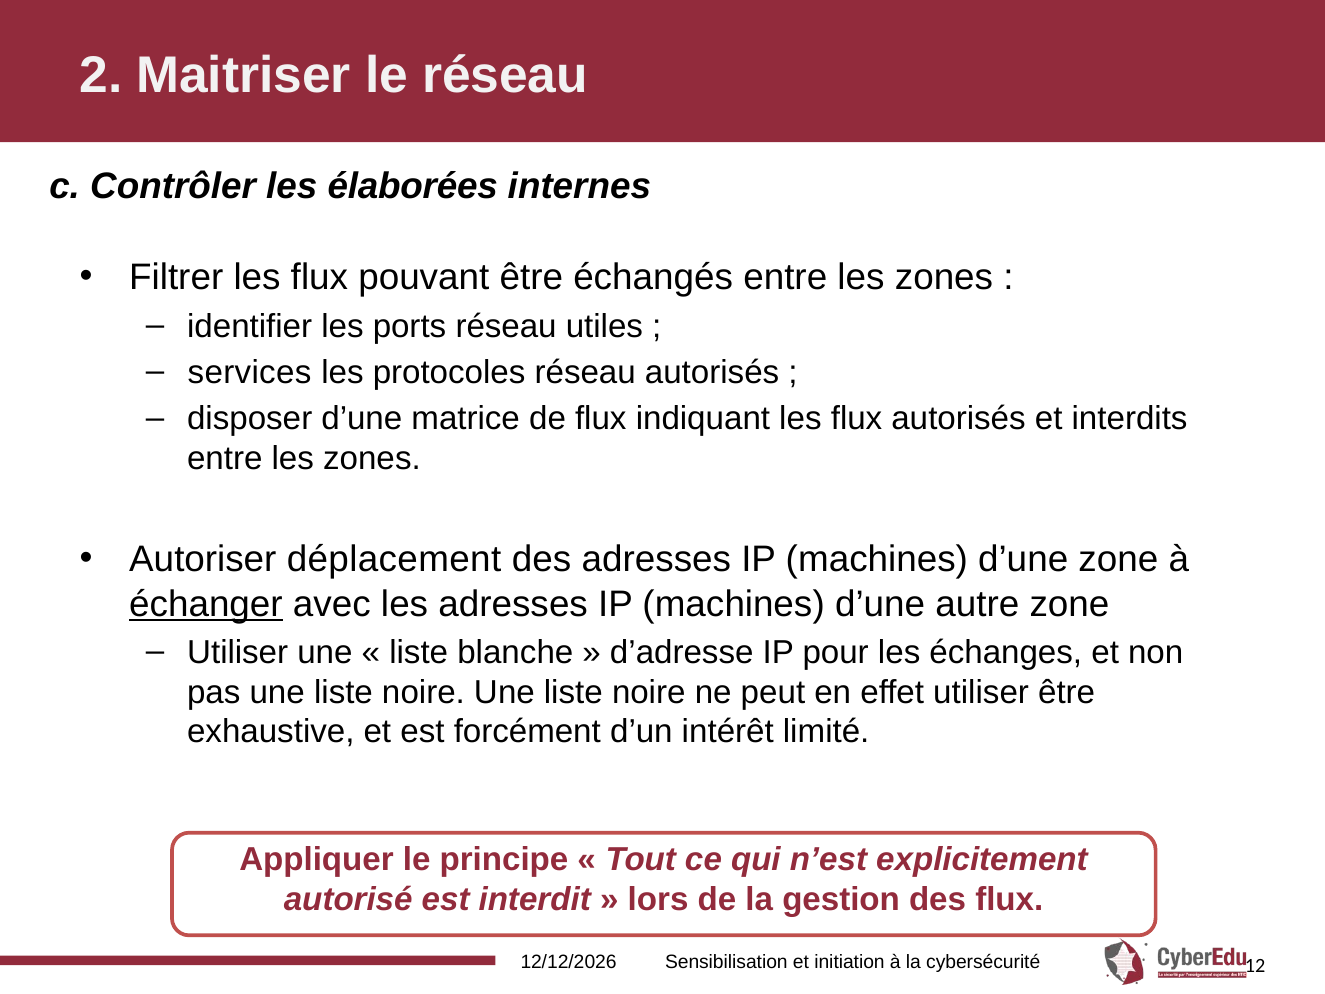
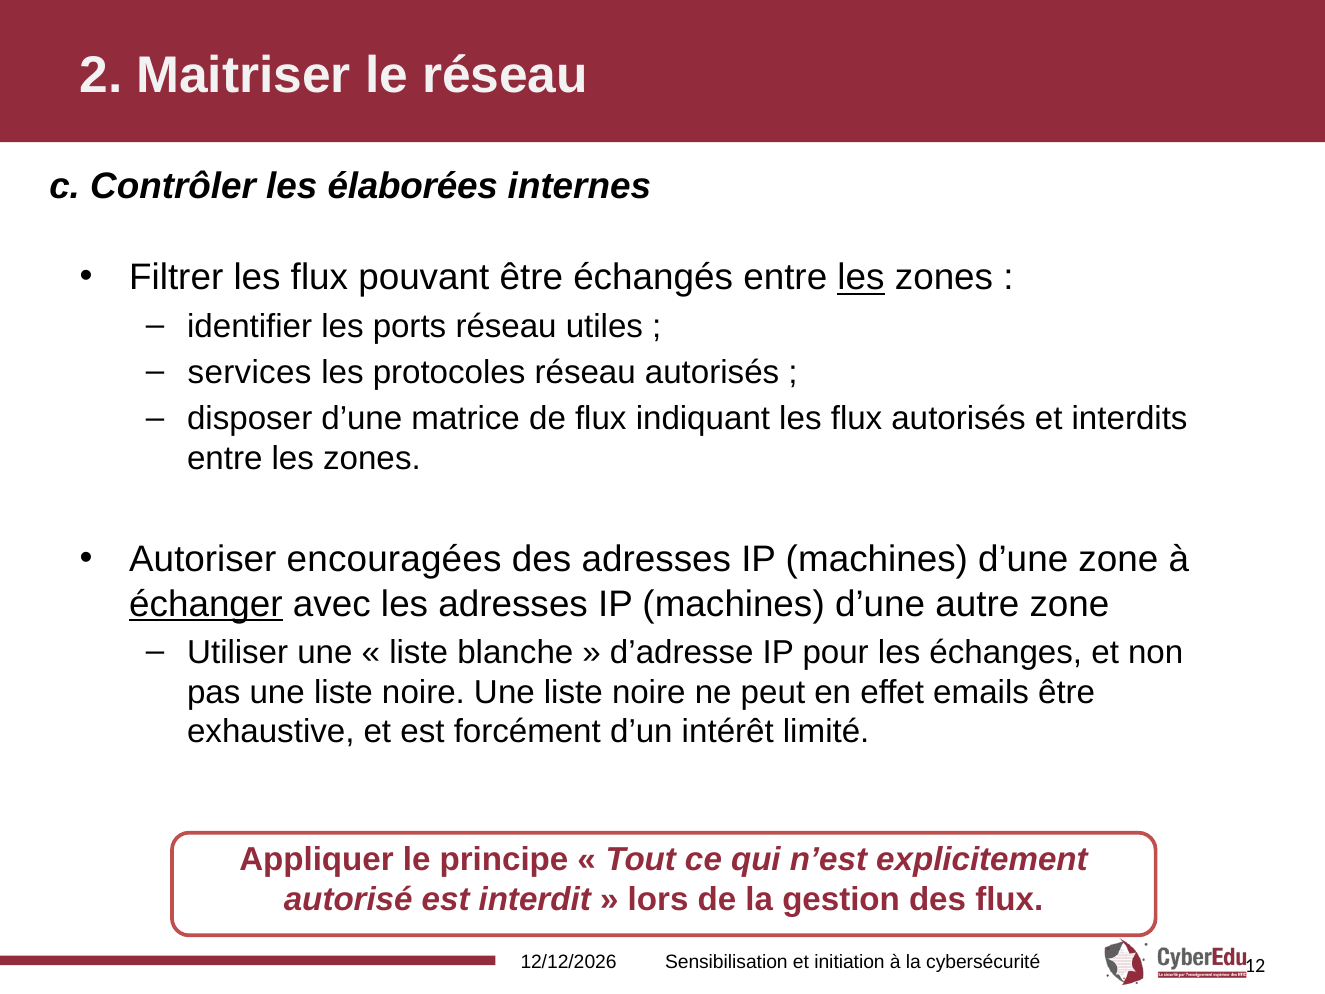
les underline: none -> present (861, 278)
déplacement: déplacement -> encouragées (394, 560)
effet utiliser: utiliser -> emails (981, 692)
